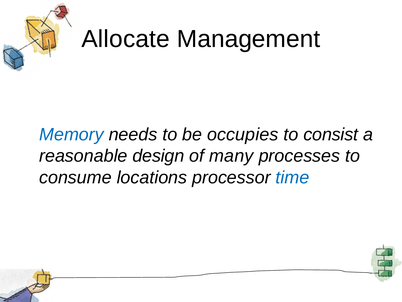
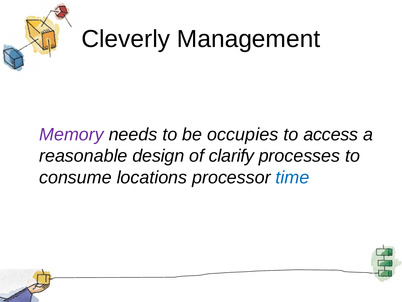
Allocate: Allocate -> Cleverly (126, 39)
Memory colour: blue -> purple (71, 134)
consist: consist -> access (331, 134)
many: many -> clarify (231, 156)
